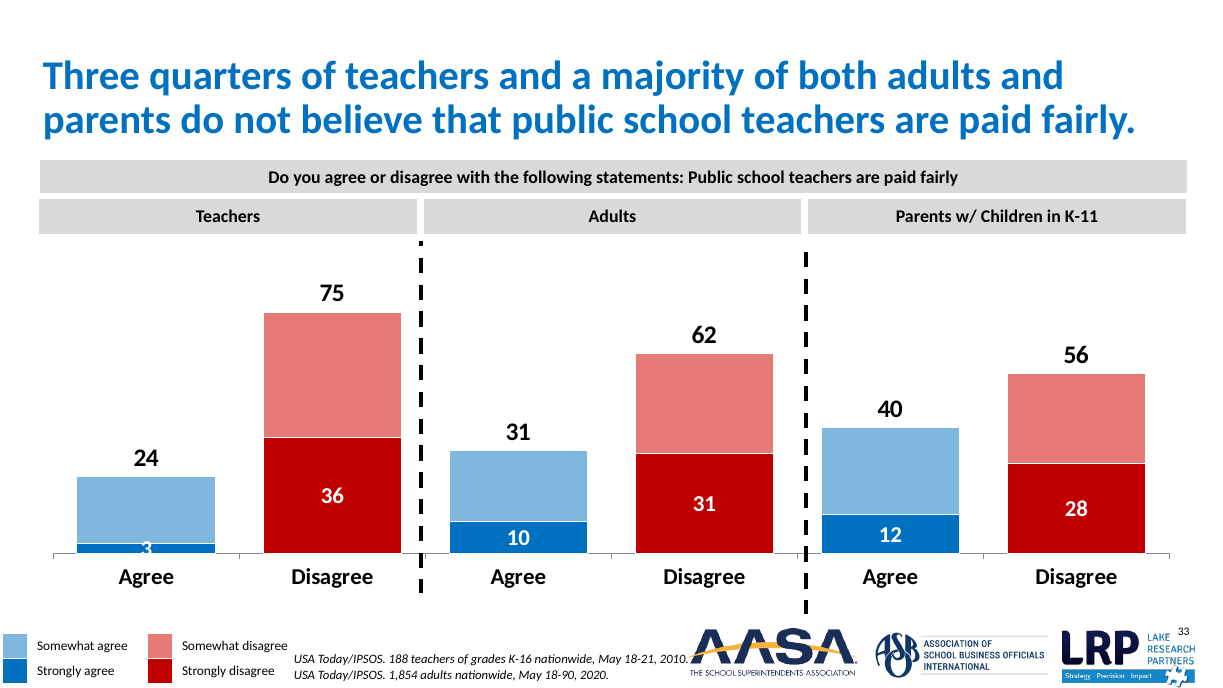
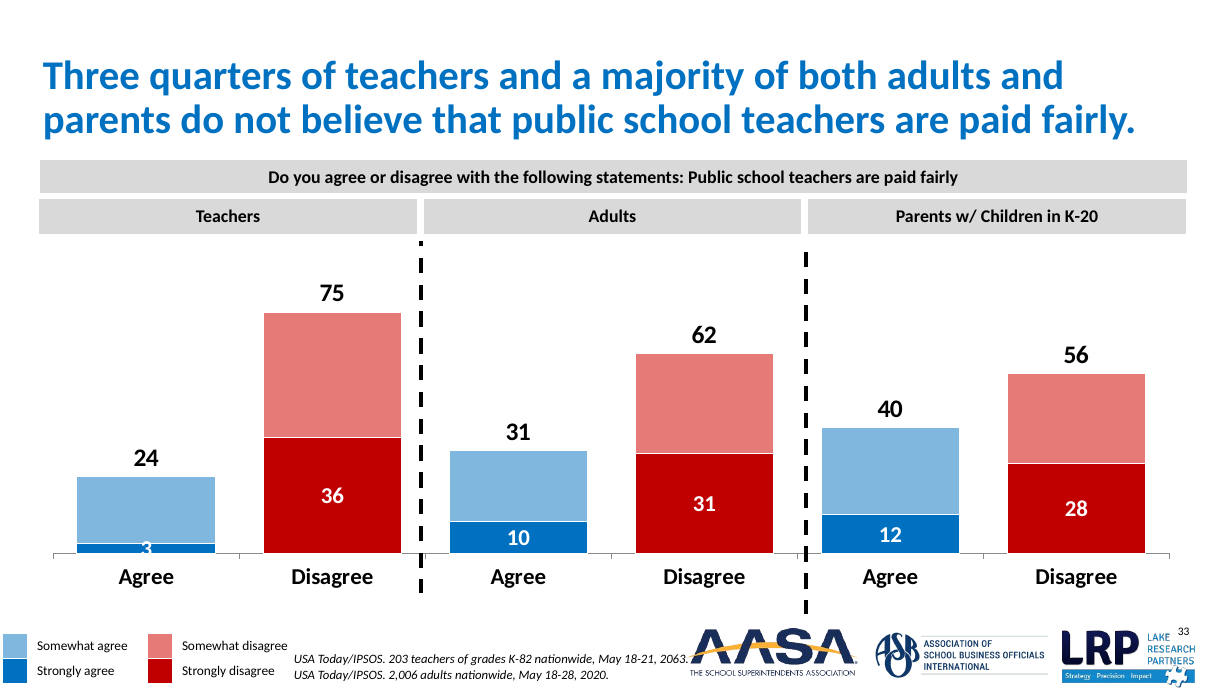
K-11: K-11 -> K-20 (1082, 217)
188: 188 -> 203 (398, 660)
K-16: K-16 -> K-82 (520, 660)
2010: 2010 -> 2063 (674, 660)
1,854: 1,854 -> 2,006 (403, 675)
18-90: 18-90 -> 18-28 (561, 675)
